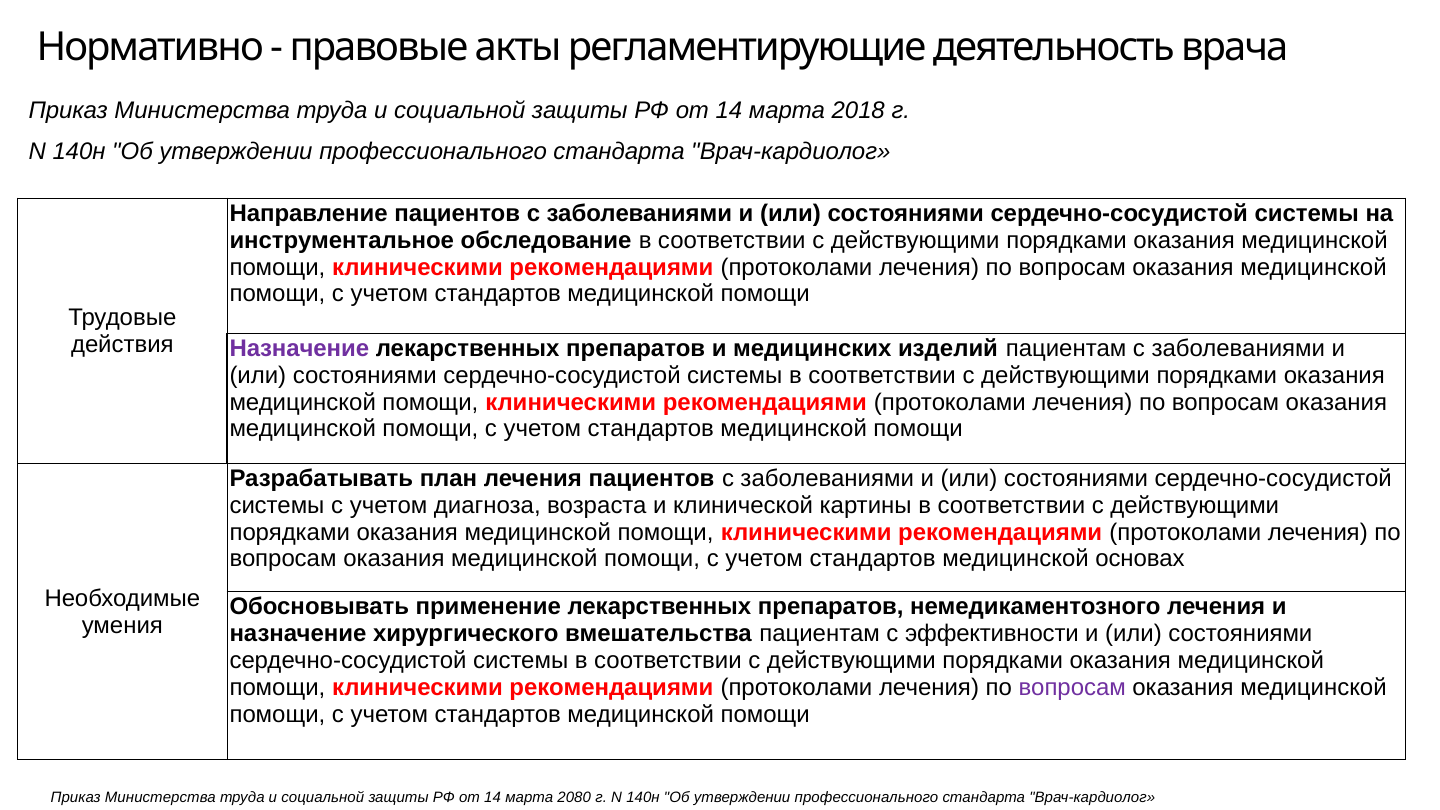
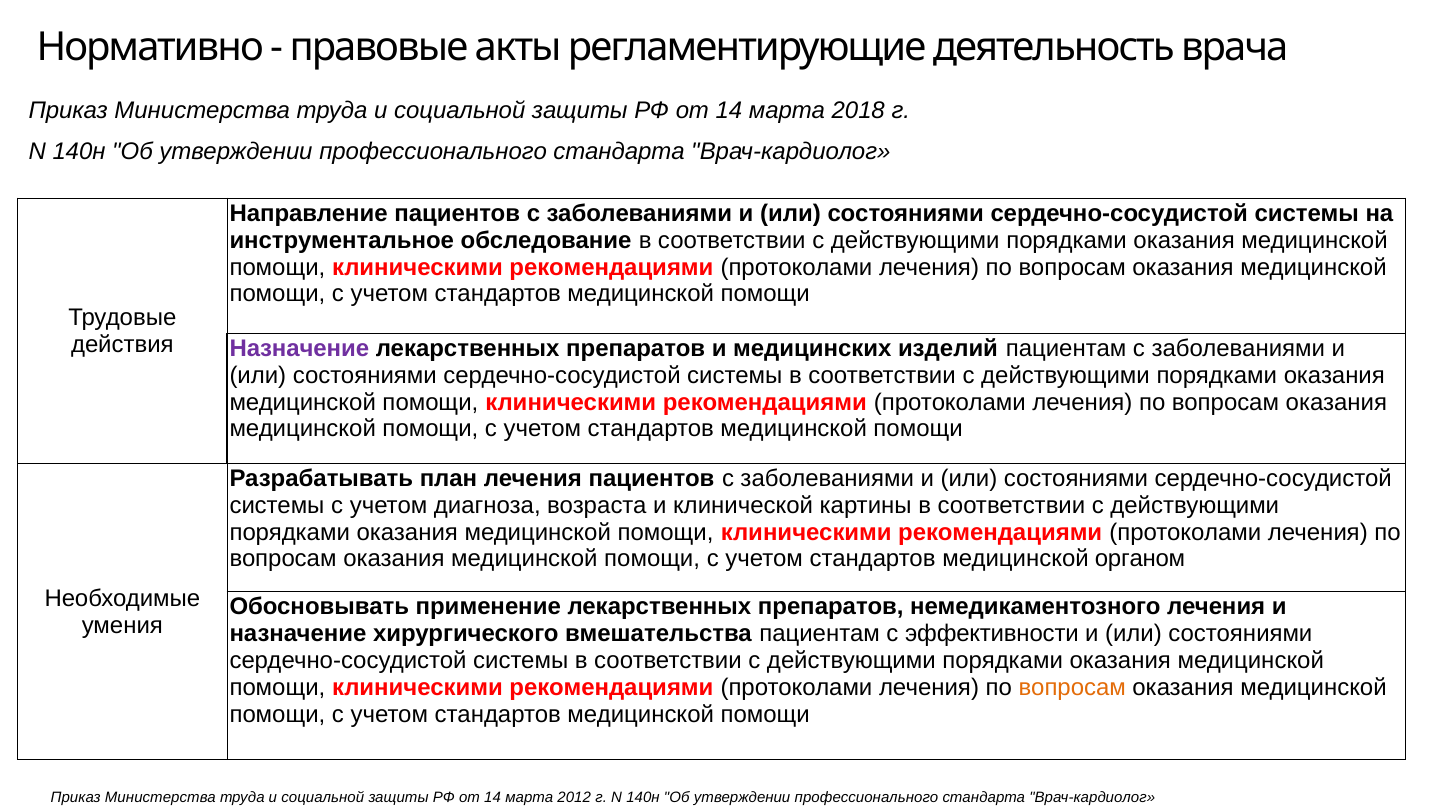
основах: основах -> органом (1140, 559)
вопросам colour: purple -> orange (1072, 687)
2080: 2080 -> 2012 (574, 797)
